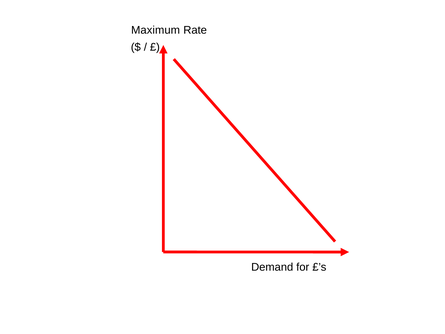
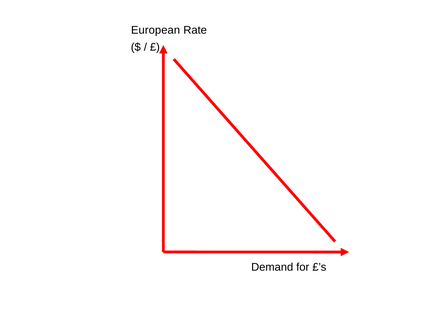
Maximum: Maximum -> European (156, 30)
